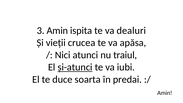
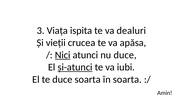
3 Amin: Amin -> Viața (57, 31)
Nici underline: none -> present (63, 55)
nu traiul: traiul -> duce (125, 55)
în predai: predai -> soarta (127, 79)
